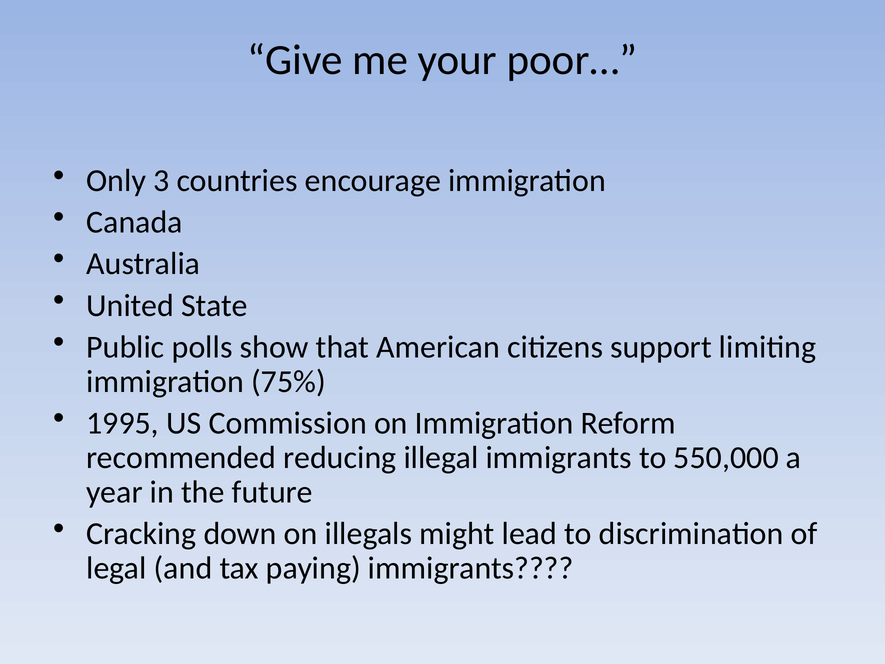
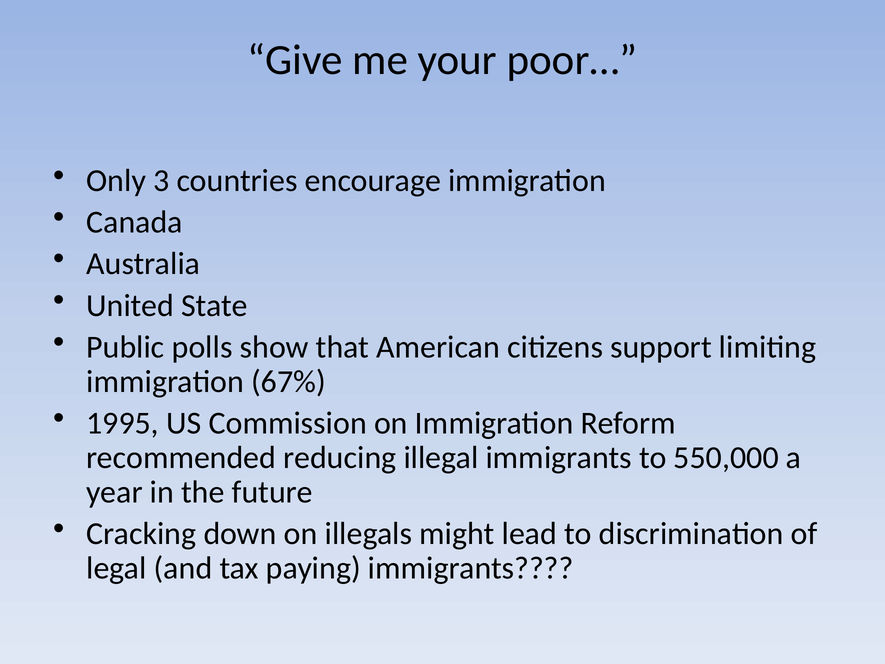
75%: 75% -> 67% (288, 381)
